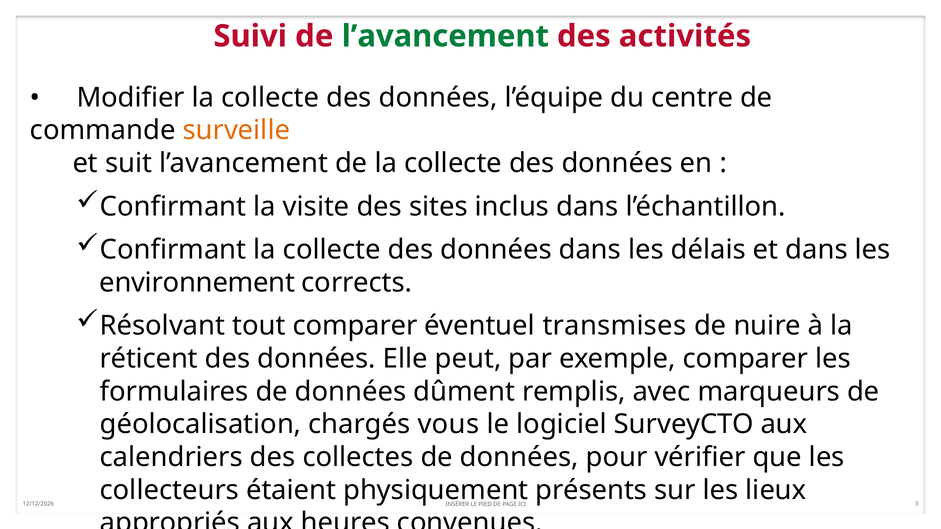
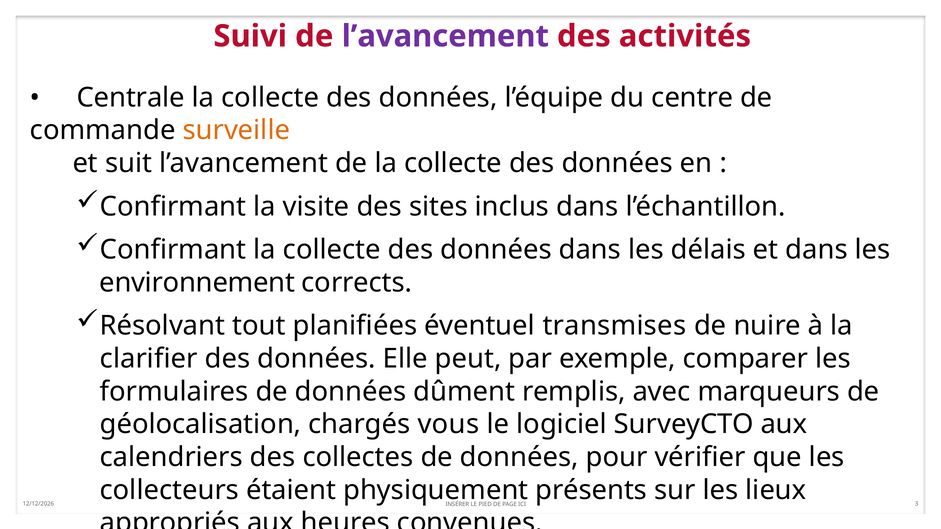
l’avancement colour: green -> purple (445, 36)
Modifier: Modifier -> Centrale (131, 98)
tout comparer: comparer -> planifiées (355, 326)
réticent: réticent -> clarifier (149, 359)
